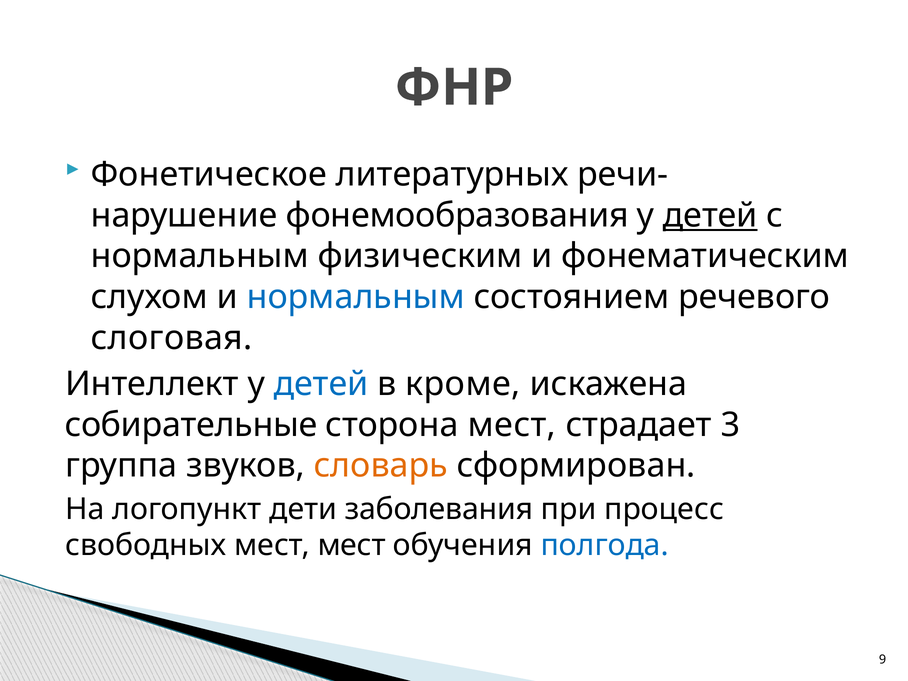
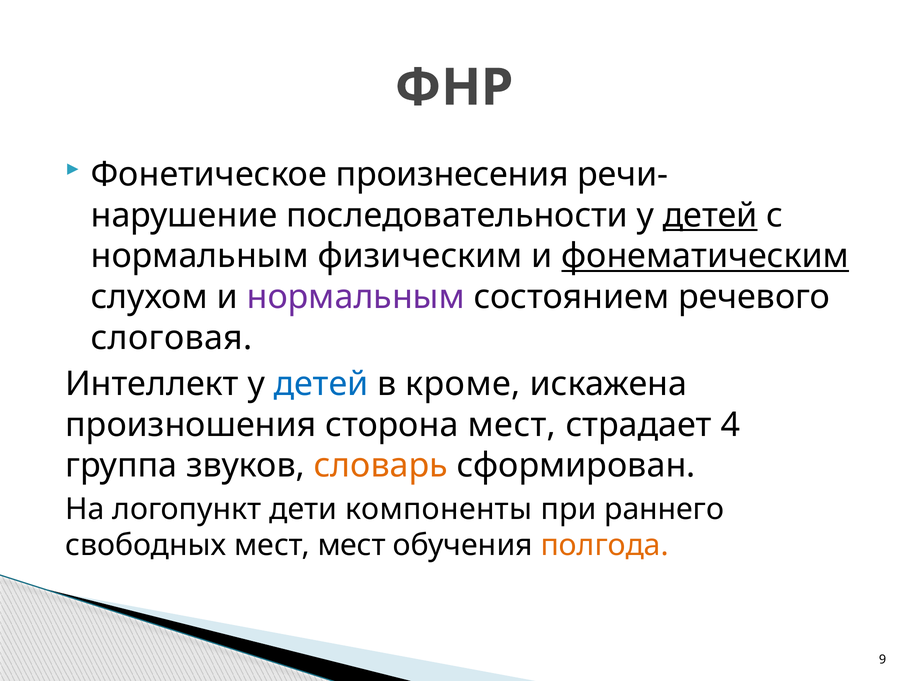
литературных: литературных -> произнесения (452, 174)
фонемообразования: фонемообразования -> последовательности (457, 215)
фонематическим underline: none -> present (705, 256)
нормальным colour: blue -> purple (356, 297)
собирательные: собирательные -> произношения (191, 425)
3: 3 -> 4 (730, 425)
заболевания: заболевания -> компоненты (439, 509)
процесс: процесс -> раннего (664, 509)
полгода colour: blue -> orange (605, 545)
